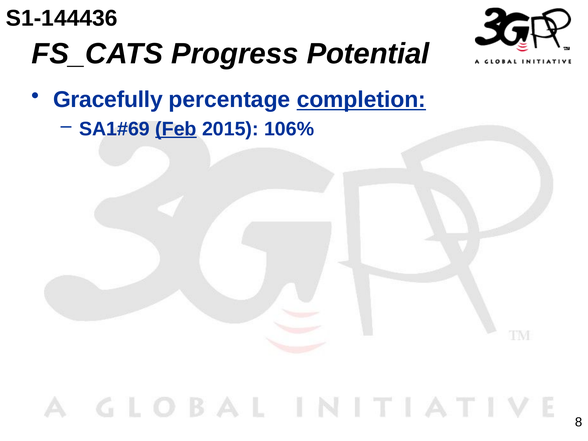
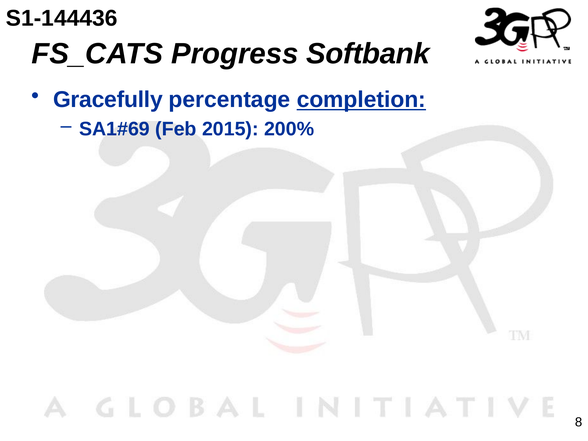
Potential: Potential -> Softbank (368, 54)
Feb underline: present -> none (176, 129)
106%: 106% -> 200% (289, 129)
